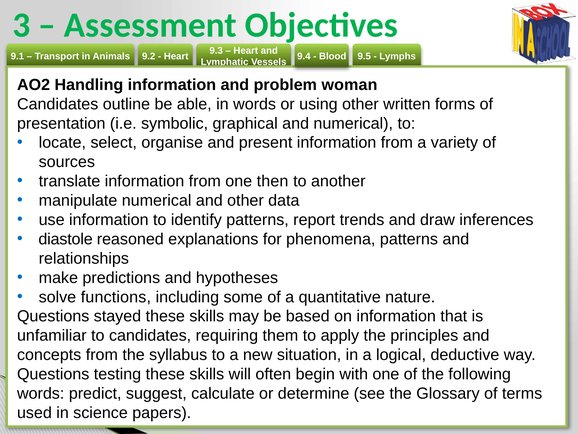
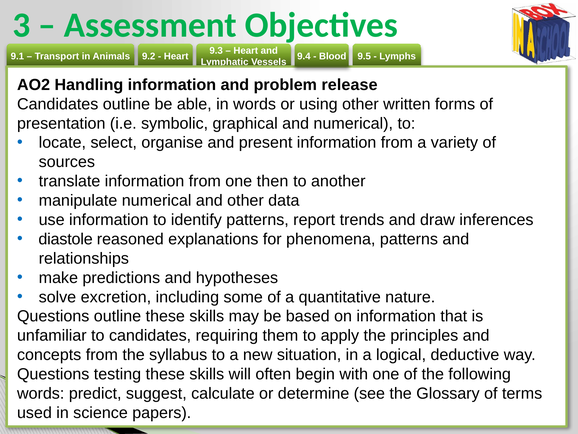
woman: woman -> release (349, 85)
functions: functions -> excretion (116, 297)
Questions stayed: stayed -> outline (117, 316)
